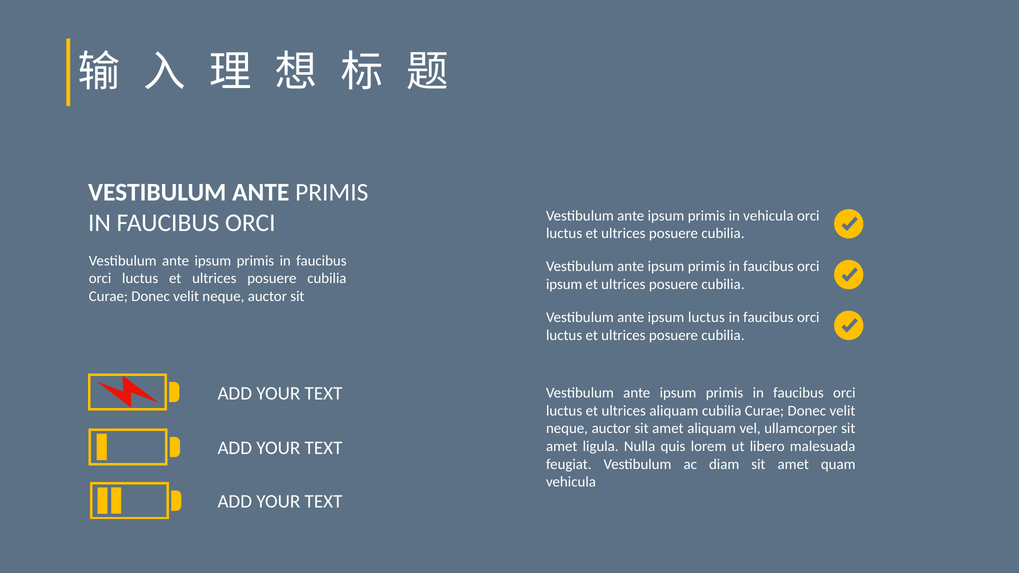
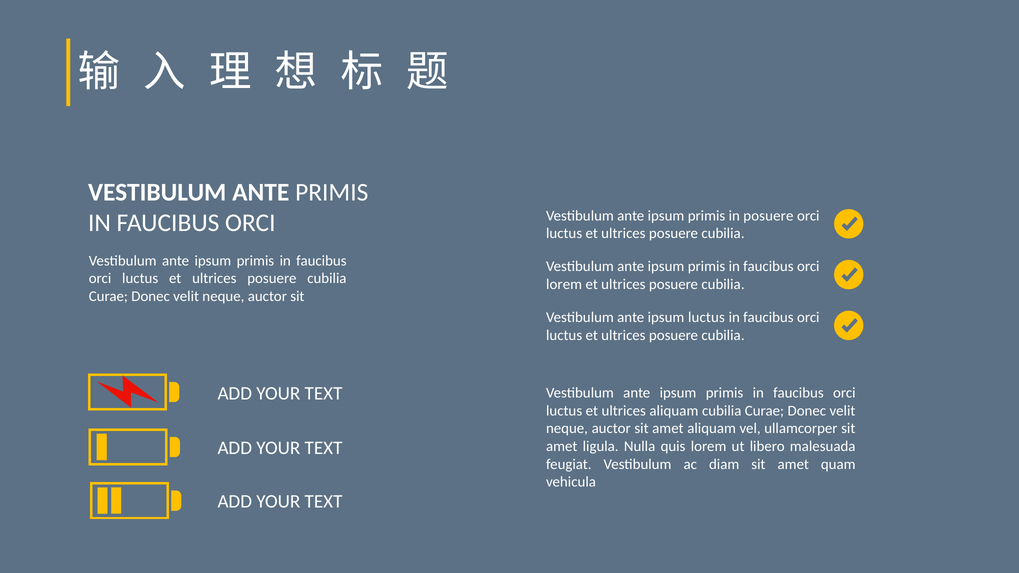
in vehicula: vehicula -> posuere (768, 216)
ipsum: ipsum -> lorem (564, 284)
